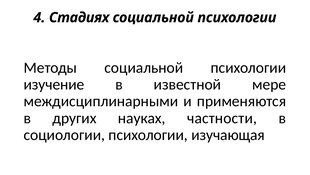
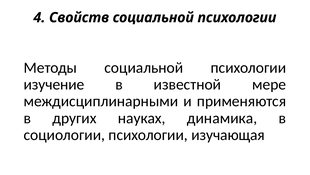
Стадиях: Стадиях -> Свойств (79, 18)
частности: частности -> динамика (222, 118)
